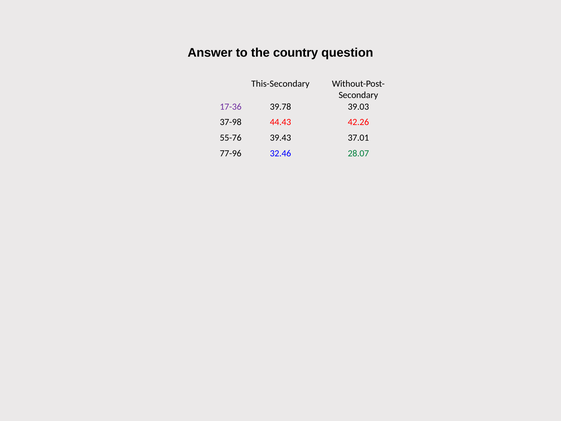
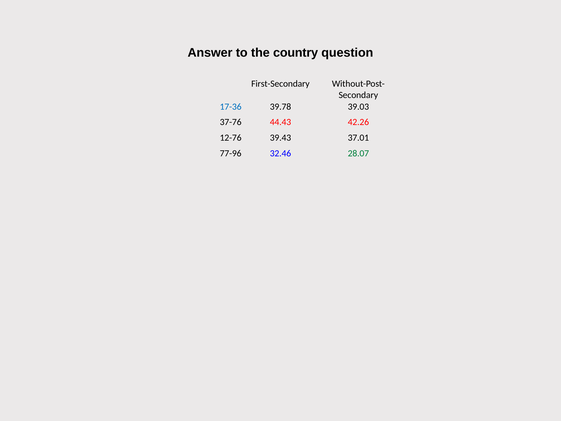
This-Secondary: This-Secondary -> First-Secondary (280, 84)
17-36 colour: purple -> blue (231, 107)
37-98: 37-98 -> 37-76 (231, 122)
55-76: 55-76 -> 12-76 (231, 138)
